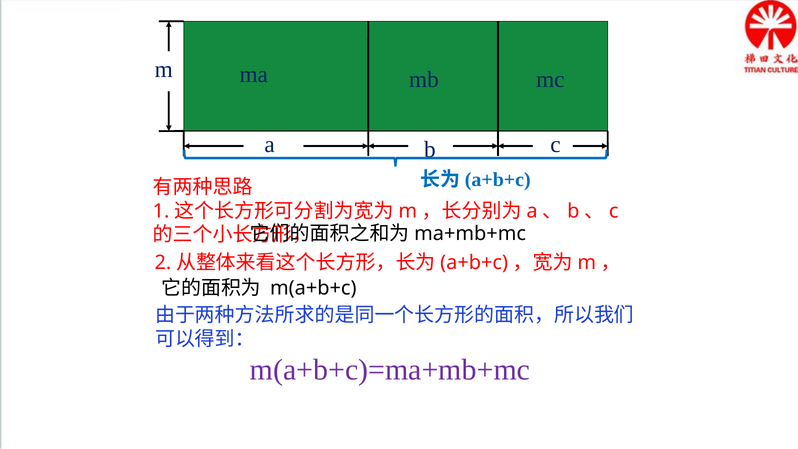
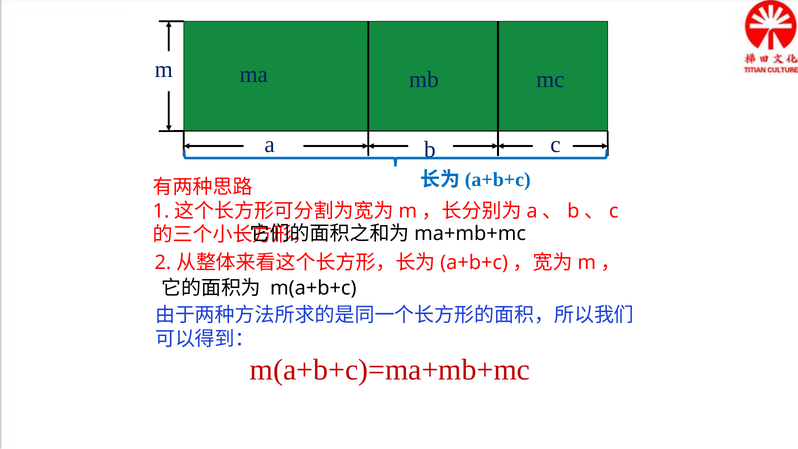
m(a+b+c)=ma+mb+mc colour: purple -> red (390, 370)
